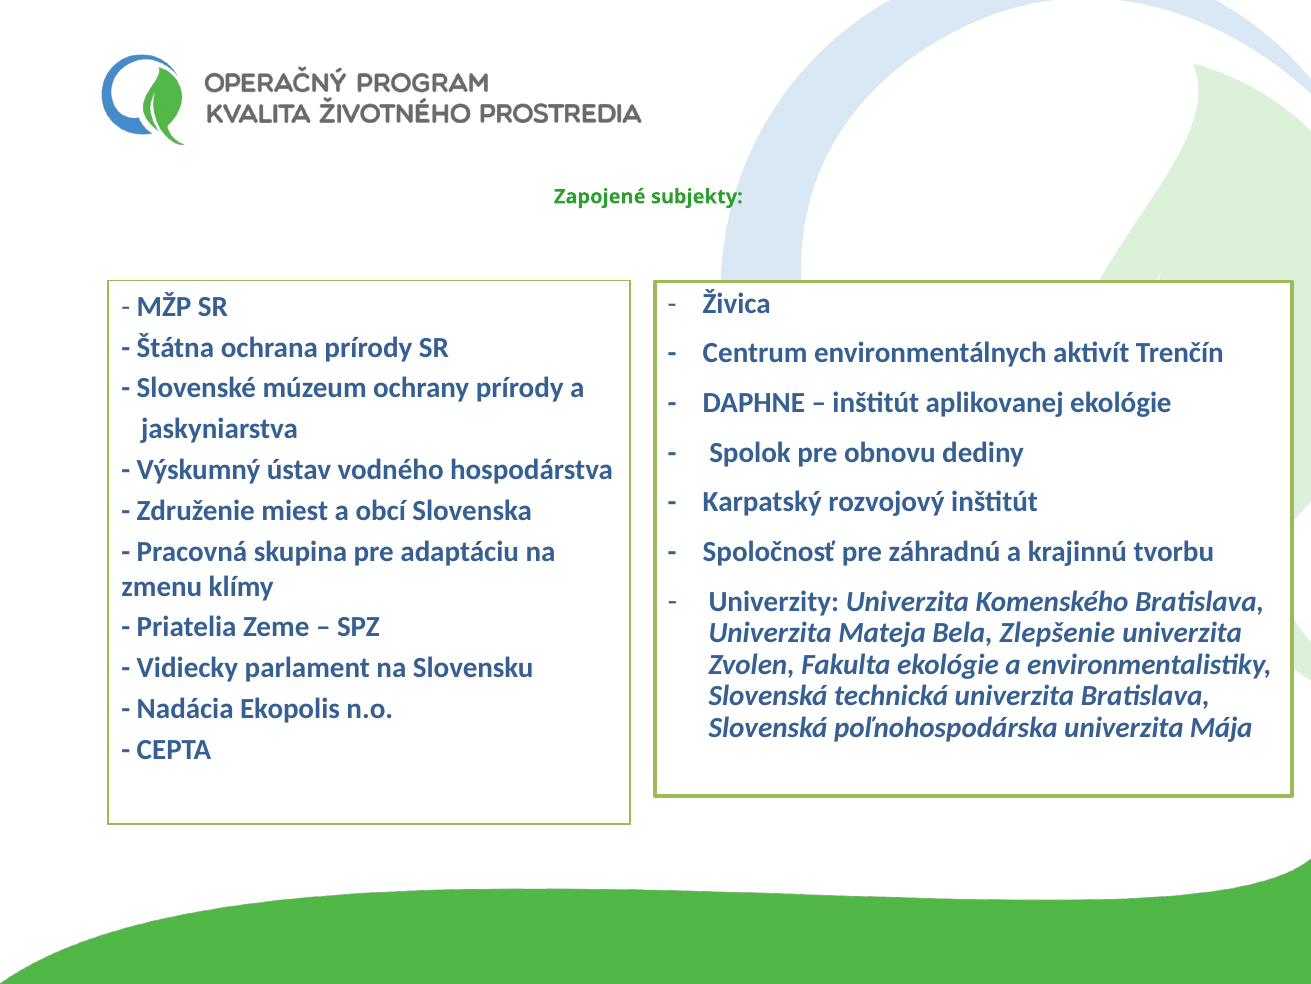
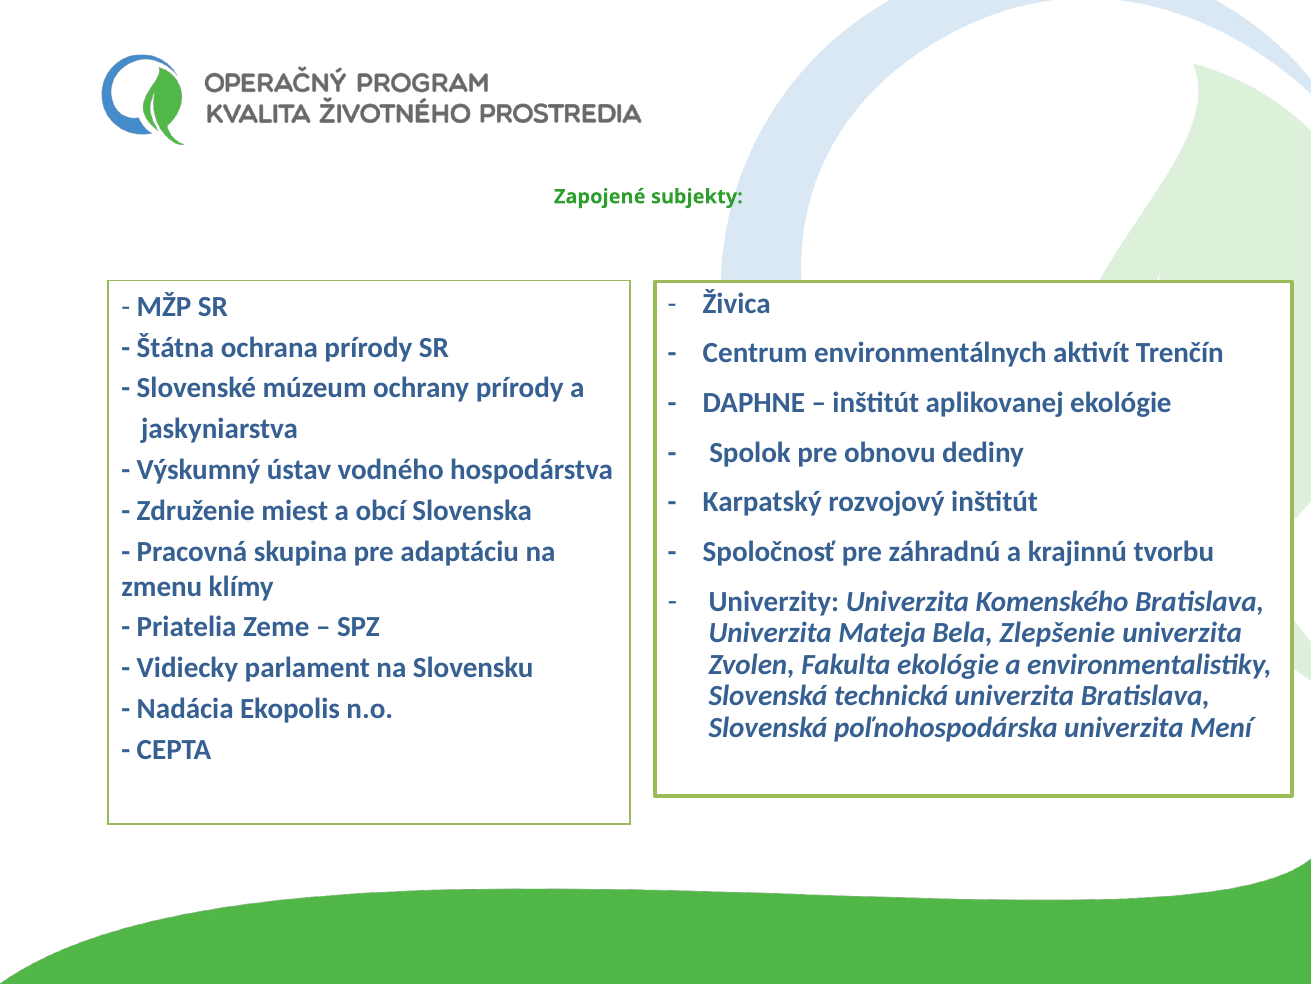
Mája: Mája -> Mení (1221, 727)
